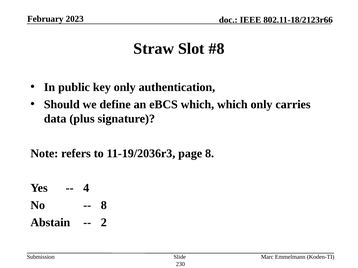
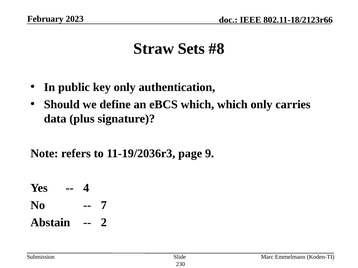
Slot: Slot -> Sets (191, 49)
page 8: 8 -> 9 (210, 154)
8: 8 -> 7 (104, 206)
